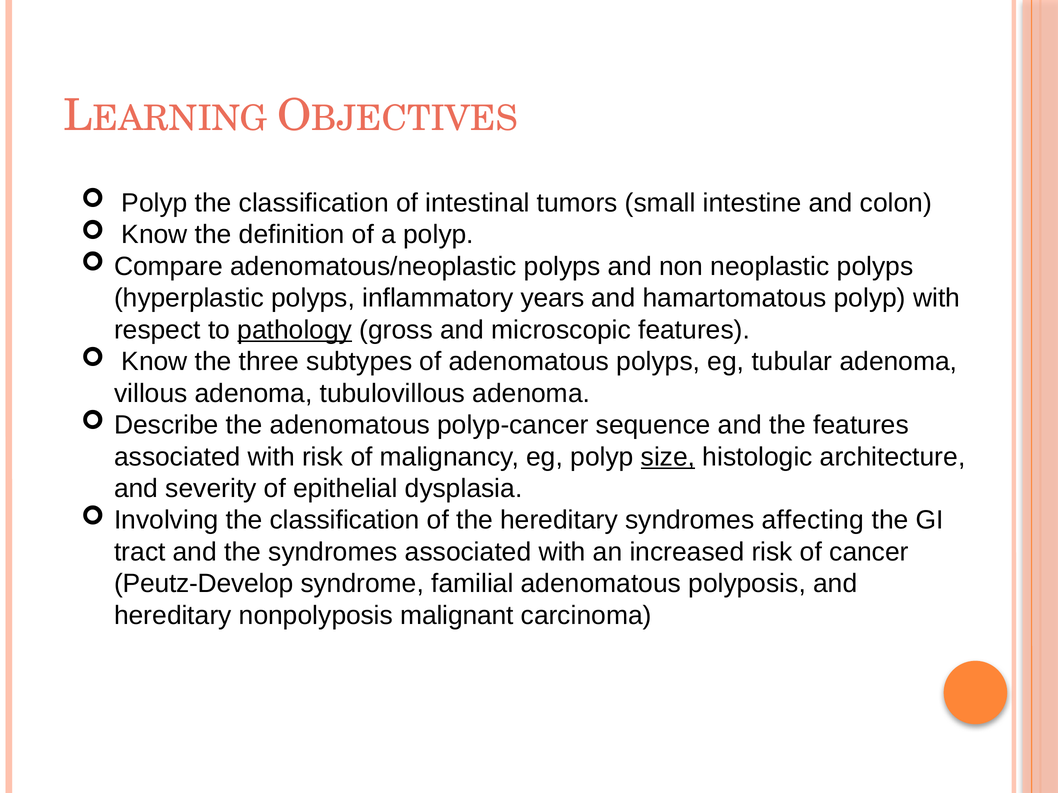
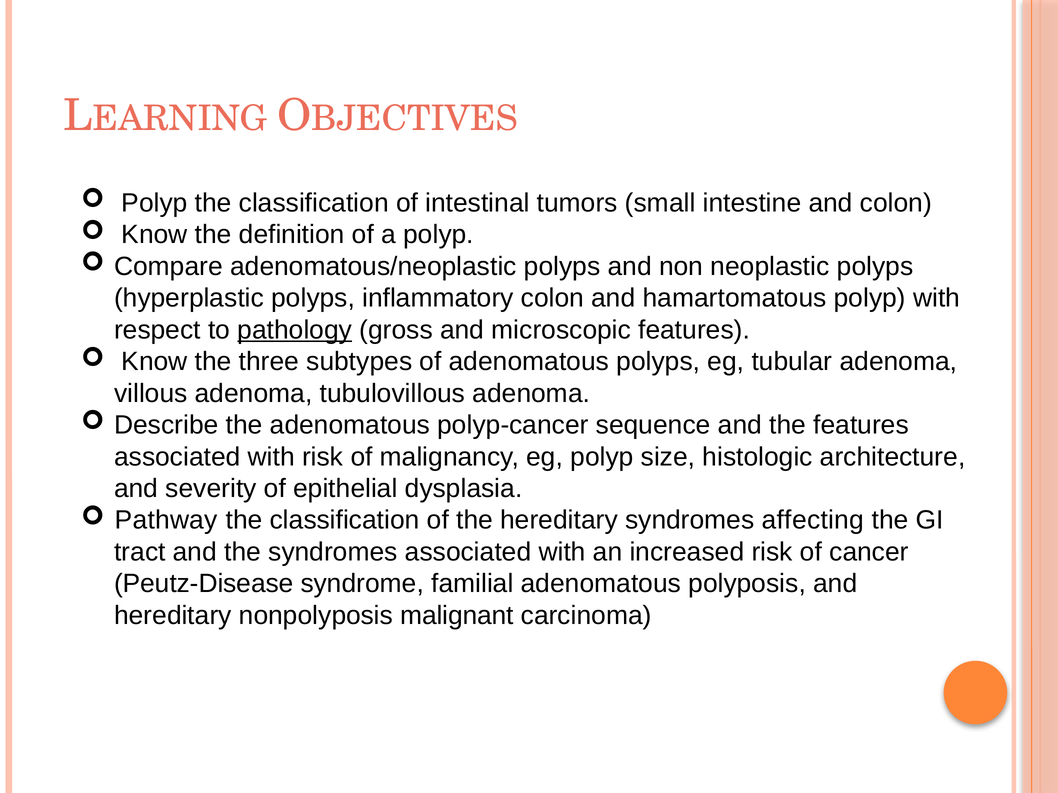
inflammatory years: years -> colon (552, 298)
size underline: present -> none (668, 457)
Involving: Involving -> Pathway (166, 521)
Peutz-Develop: Peutz-Develop -> Peutz-Disease (204, 584)
